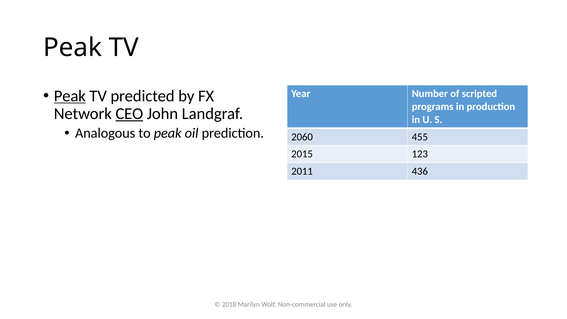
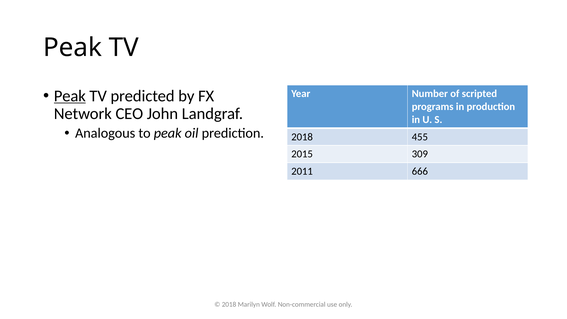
CEO underline: present -> none (129, 114)
2060: 2060 -> 2018 (302, 137)
123: 123 -> 309 (420, 154)
436: 436 -> 666 (420, 171)
